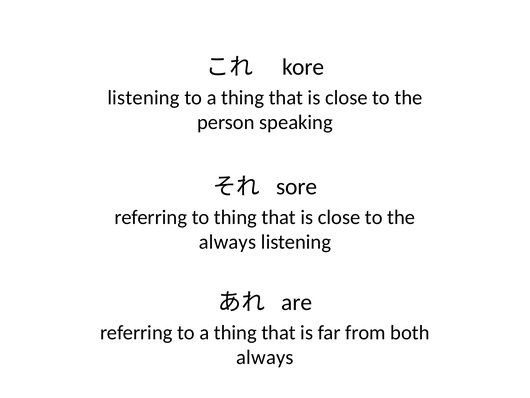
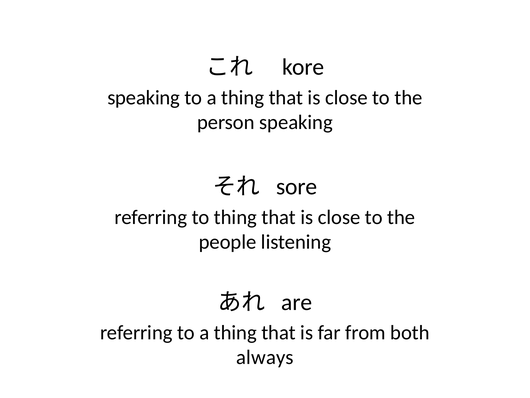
listening: listening -> speaking (144, 97)
always: always -> people (228, 242)
